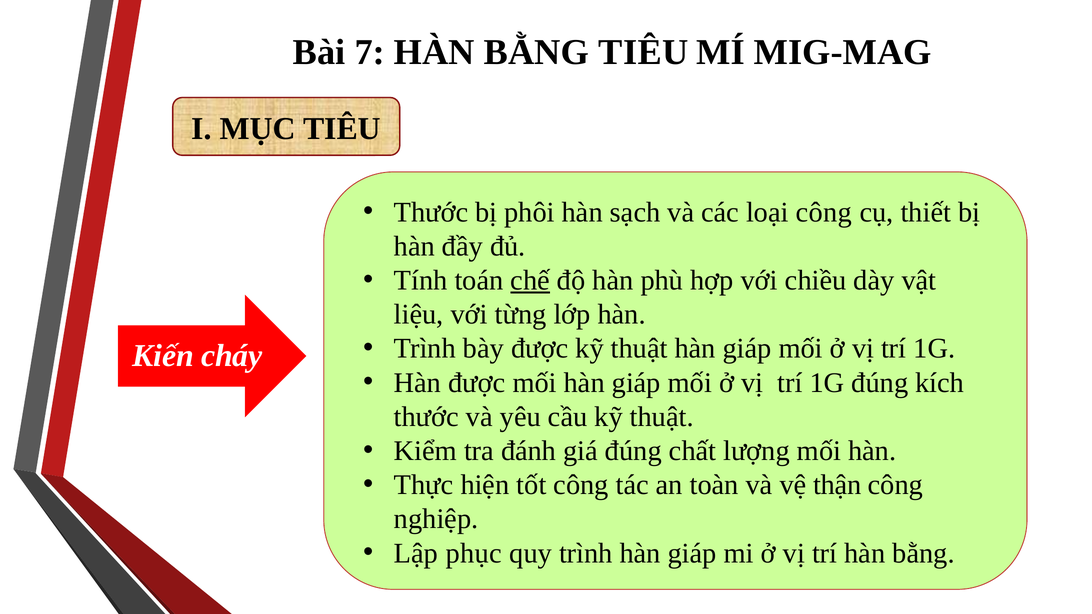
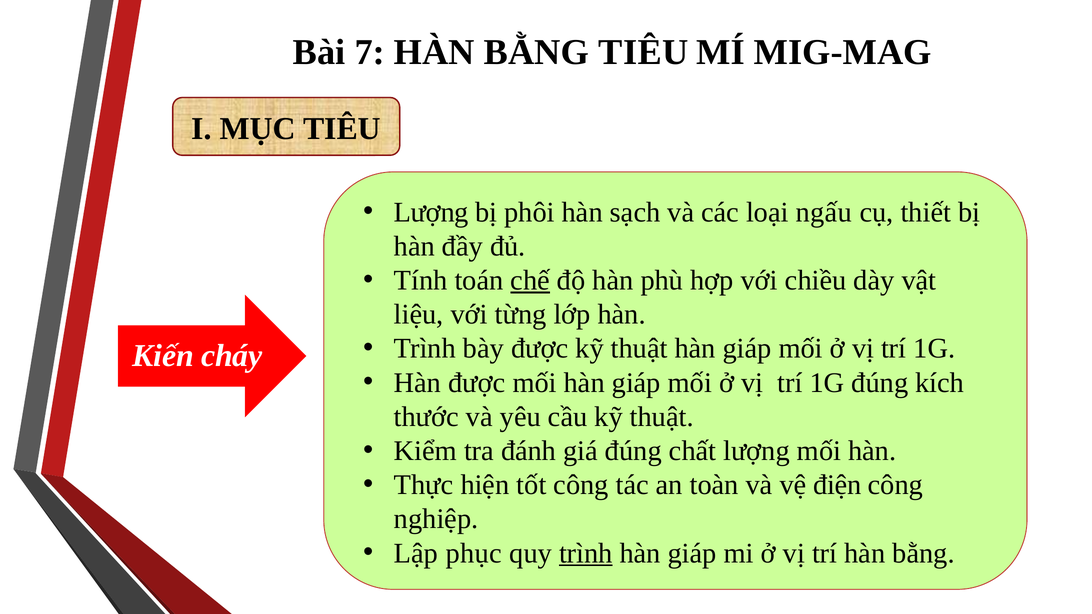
Thước: Thước -> Lượng (431, 212)
loại công: công -> ngấu (824, 212)
thận: thận -> điện (837, 485)
trình underline: none -> present (586, 553)
